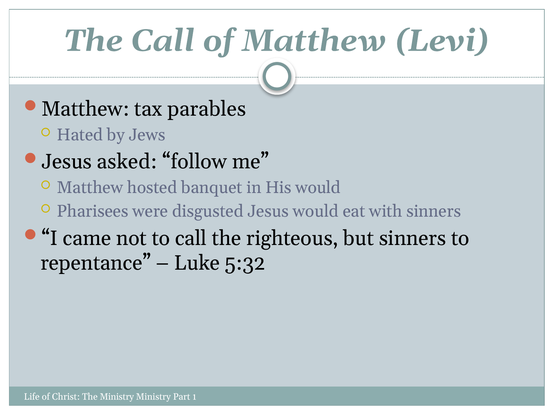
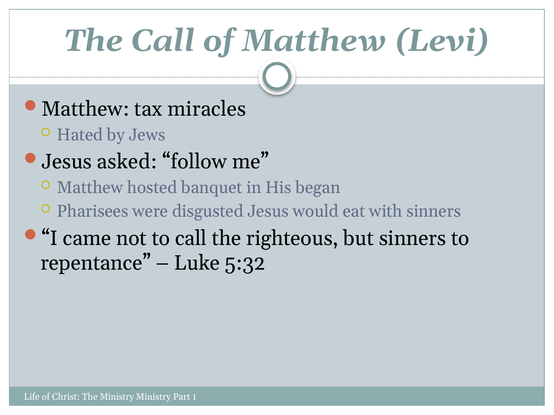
parables: parables -> miracles (207, 109)
His would: would -> began (318, 188)
